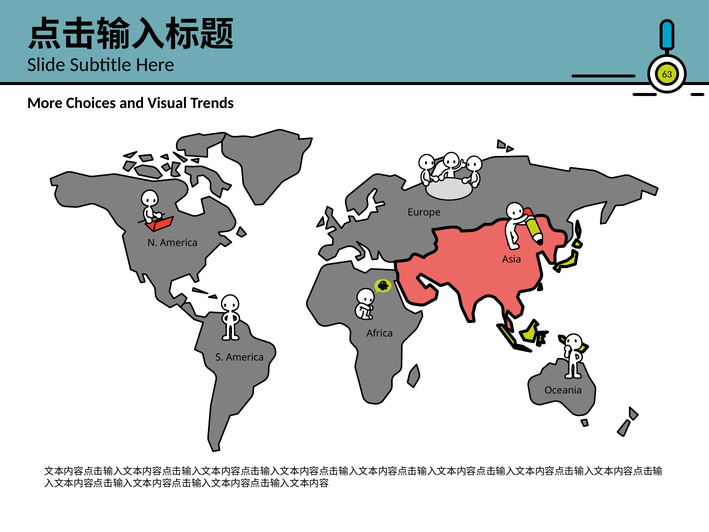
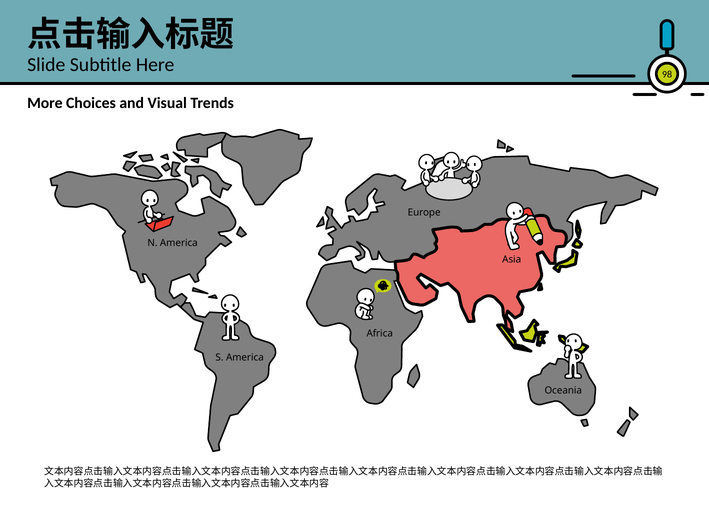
63: 63 -> 98 (667, 74)
